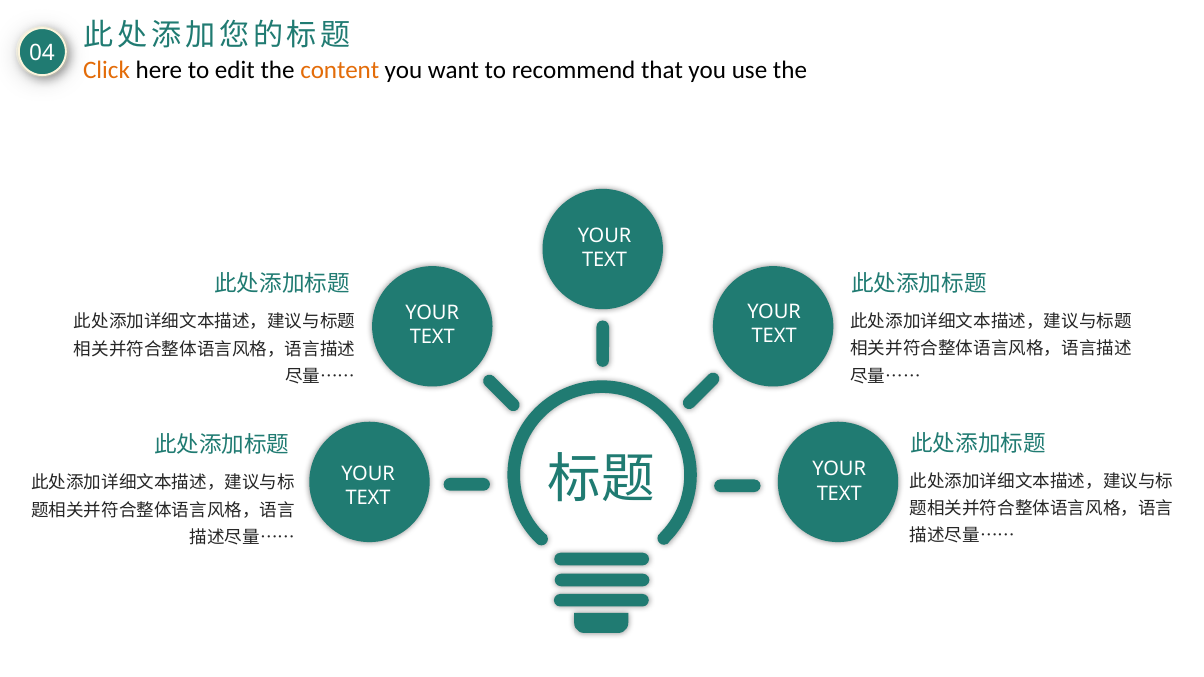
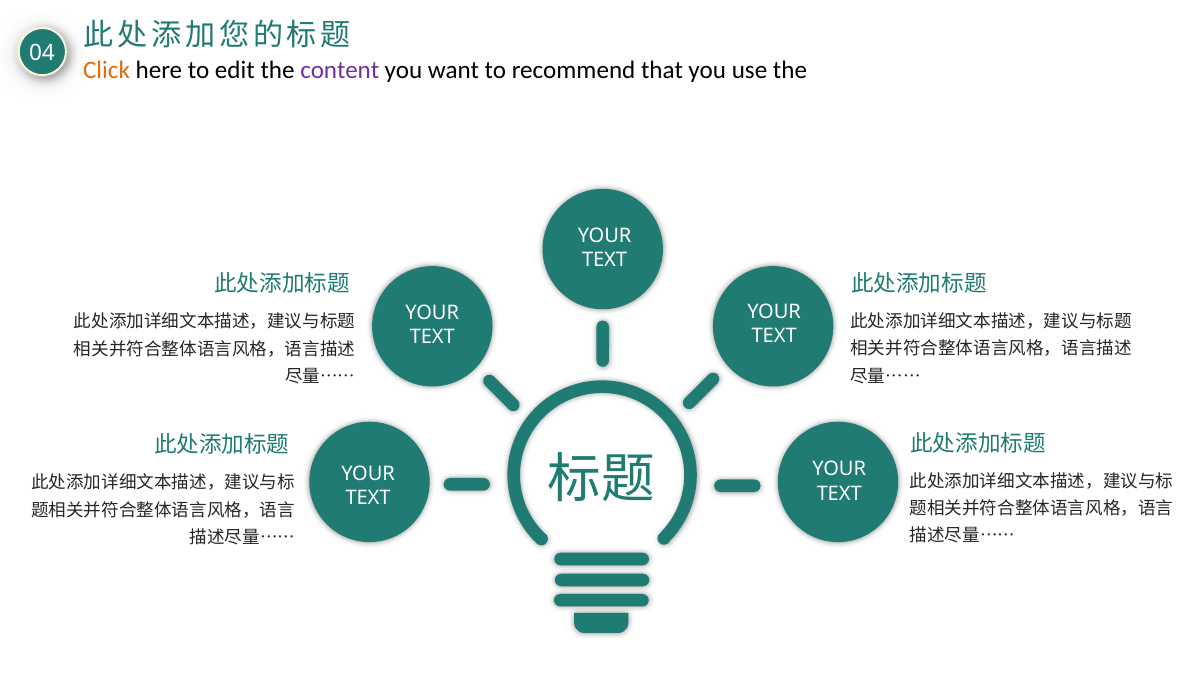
content colour: orange -> purple (340, 71)
